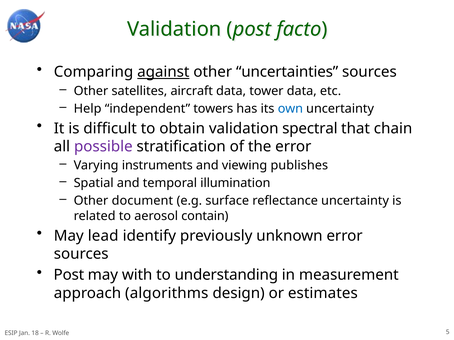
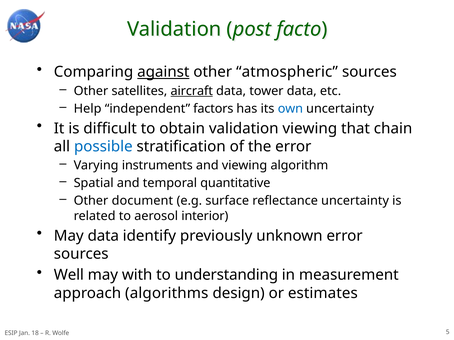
uncertainties: uncertainties -> atmospheric (287, 72)
aircraft underline: none -> present (192, 91)
towers: towers -> factors (213, 109)
validation spectral: spectral -> viewing (310, 129)
possible colour: purple -> blue (103, 147)
publishes: publishes -> algorithm (299, 166)
illumination: illumination -> quantitative (235, 183)
contain: contain -> interior (205, 216)
May lead: lead -> data (103, 236)
Post: Post -> Well (69, 275)
